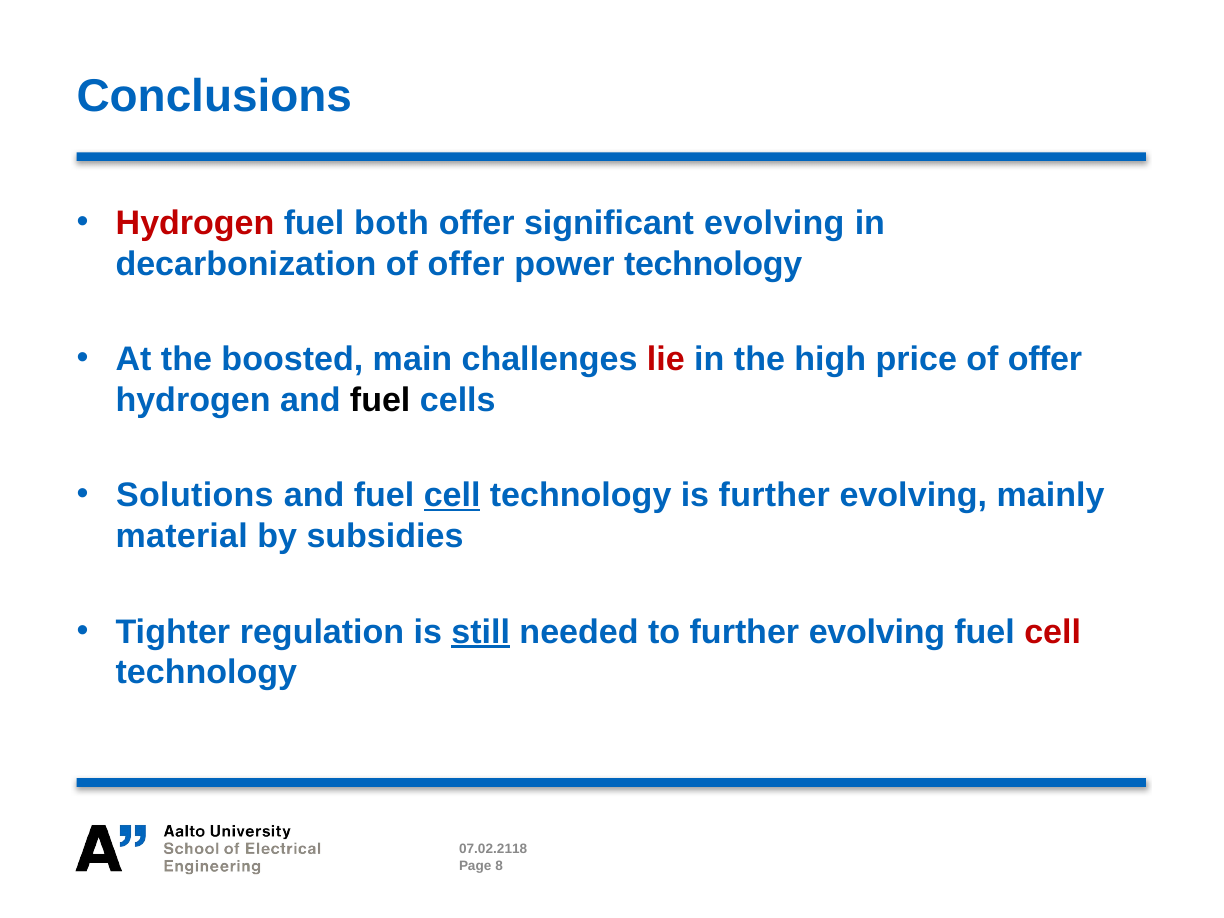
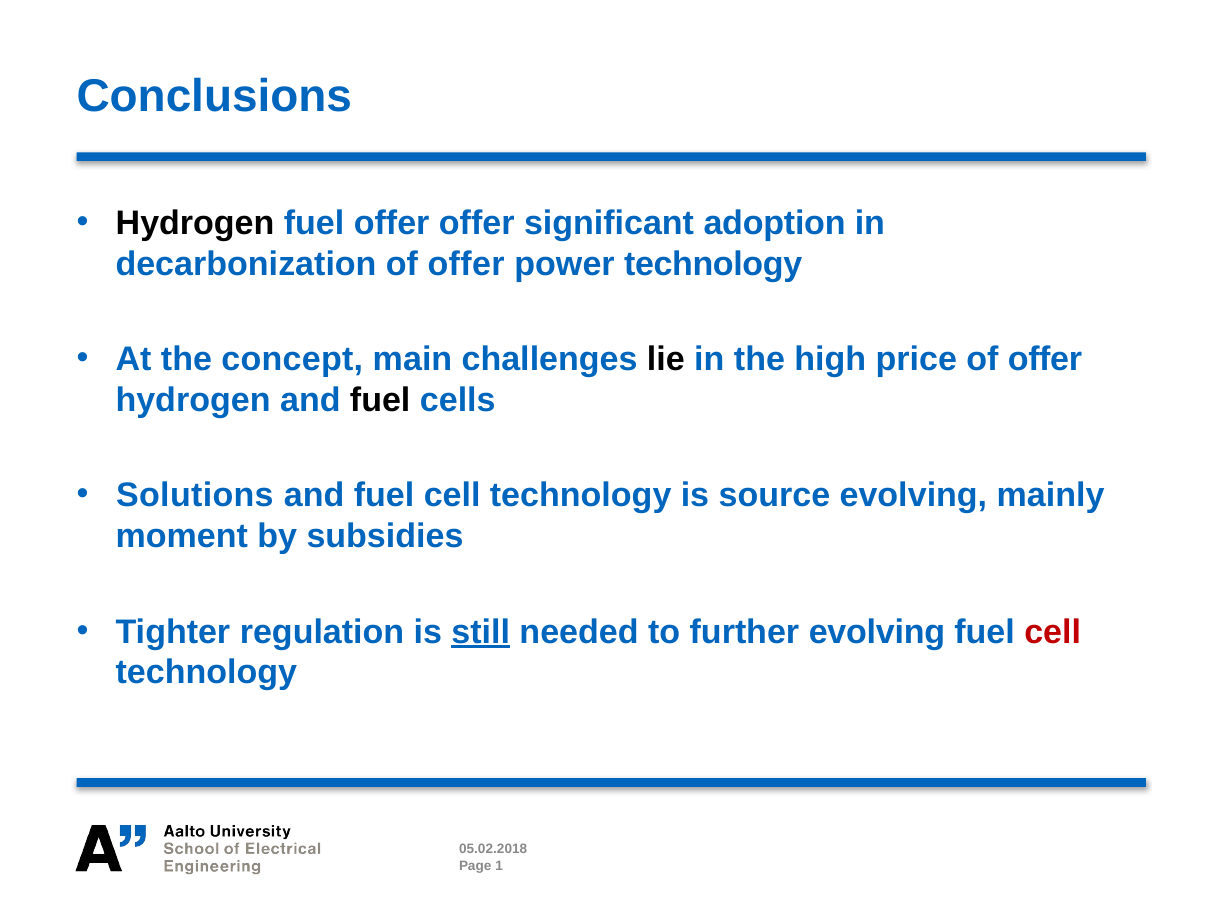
Hydrogen colour: red -> black (195, 223)
fuel both: both -> offer (392, 223)
significant evolving: evolving -> adoption (775, 223)
boosted: boosted -> concept (292, 359)
lie colour: red -> black (666, 359)
cell underline: present -> none (452, 496)
is further: further -> source (774, 496)
material: material -> moment (182, 537)
07.02.2118: 07.02.2118 -> 05.02.2018 (493, 849)
8: 8 -> 1 (499, 866)
